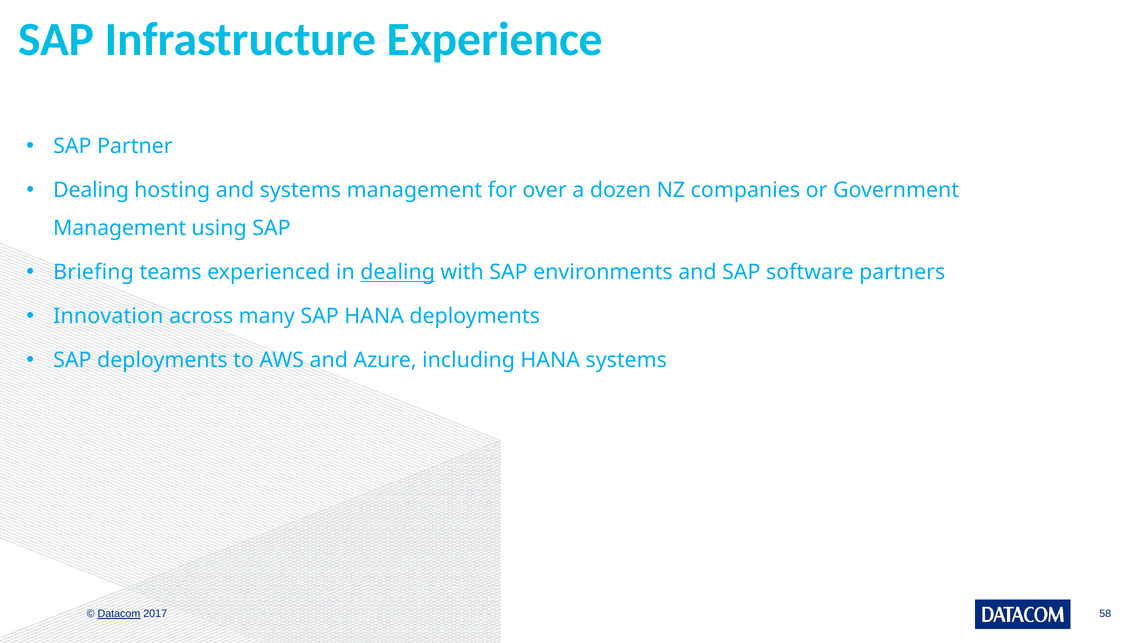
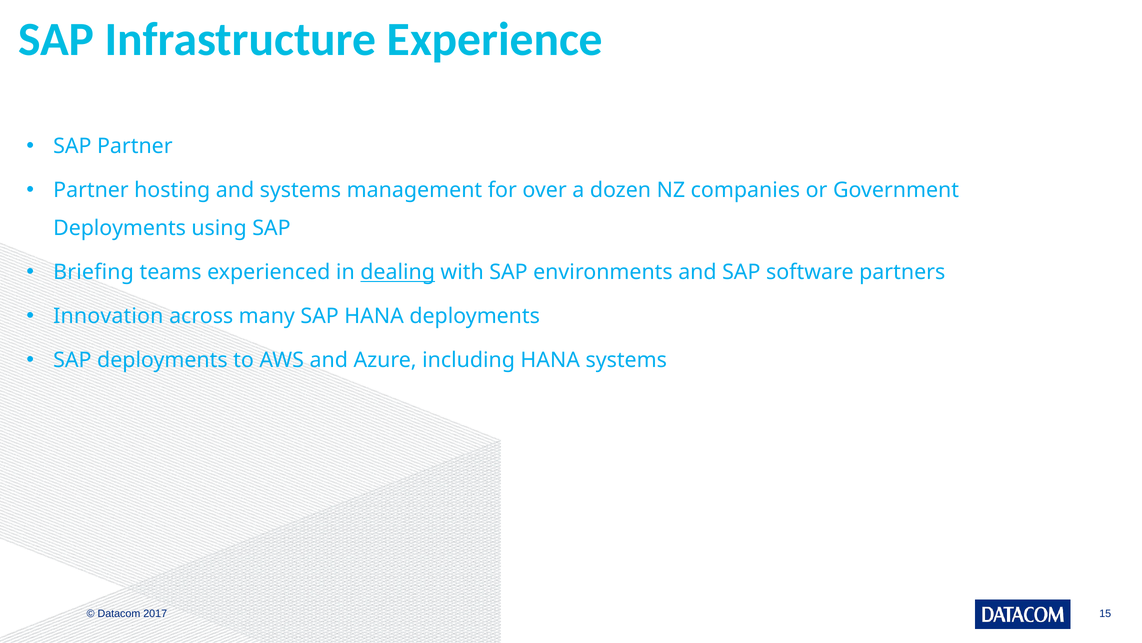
Dealing: Dealing -> Partner (91, 190)
Management: Management -> Deployments (120, 228)
Datacom underline: present -> none (119, 613)
58: 58 -> 15 (1105, 613)
